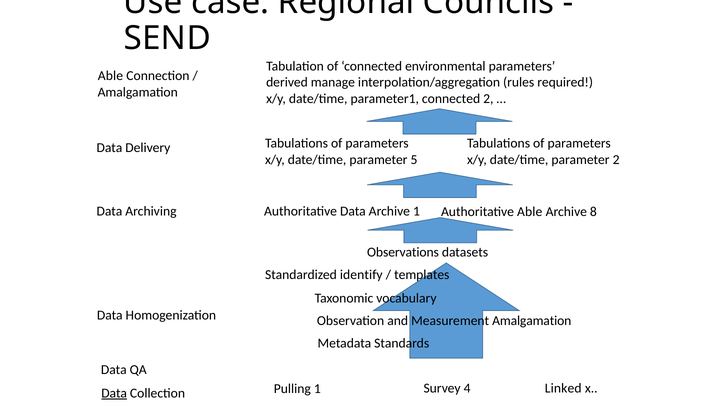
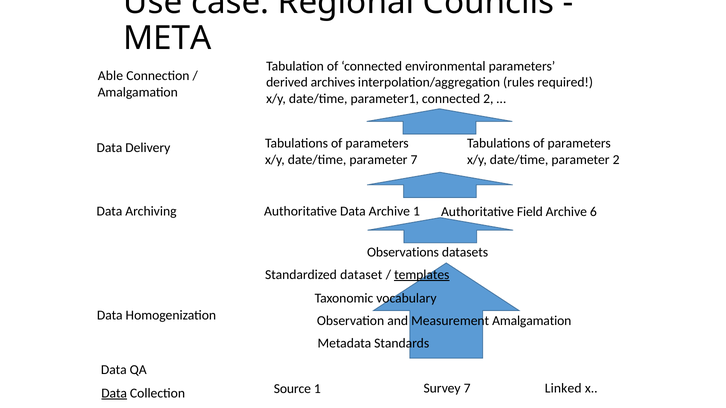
SEND: SEND -> META (167, 38)
manage: manage -> archives (333, 83)
parameter 5: 5 -> 7 (414, 160)
Able: Able -> Field (530, 212)
8: 8 -> 6 (593, 212)
identify: identify -> dataset (361, 275)
templates underline: none -> present (422, 275)
Pulling: Pulling -> Source (292, 389)
Survey 4: 4 -> 7 (467, 388)
